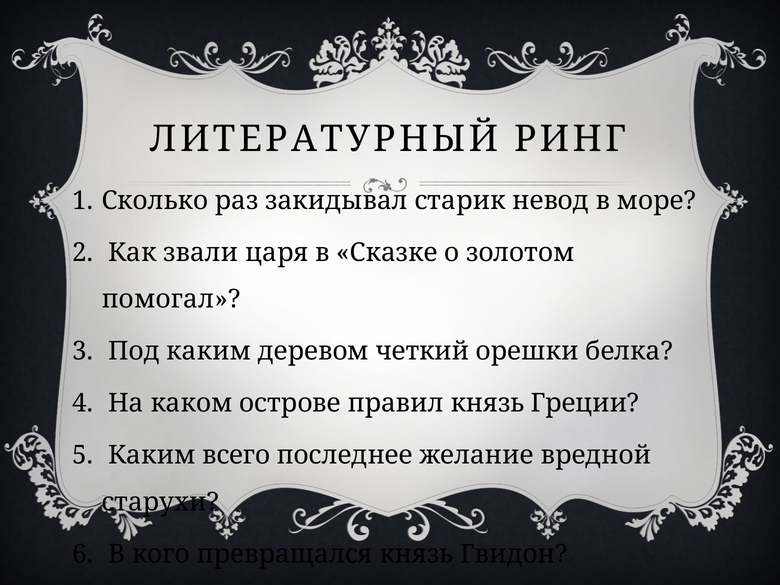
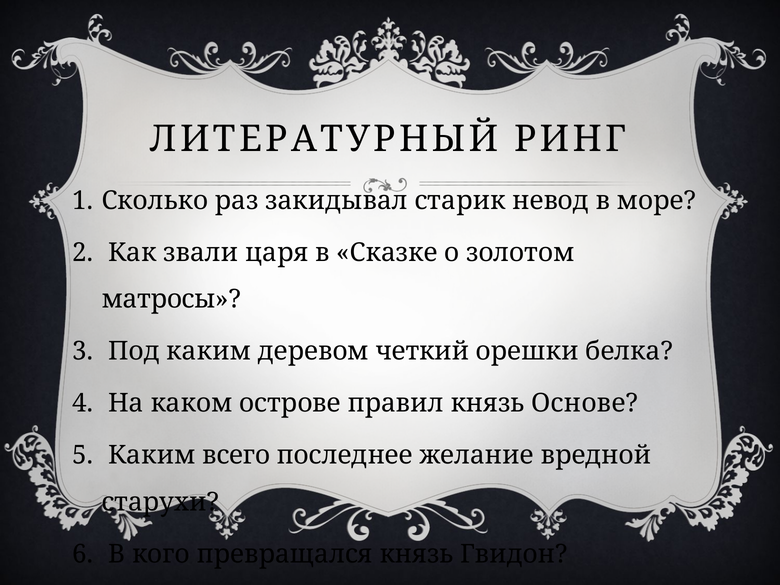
помогал: помогал -> матросы (171, 299)
Греции: Греции -> Основе (585, 403)
